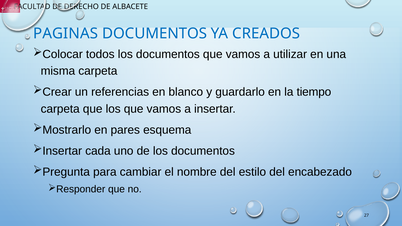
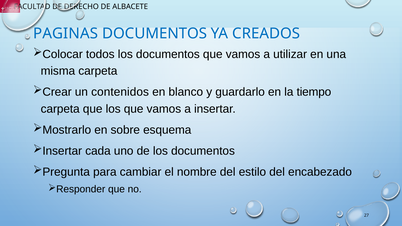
referencias: referencias -> contenidos (120, 92)
pares: pares -> sobre (125, 130)
